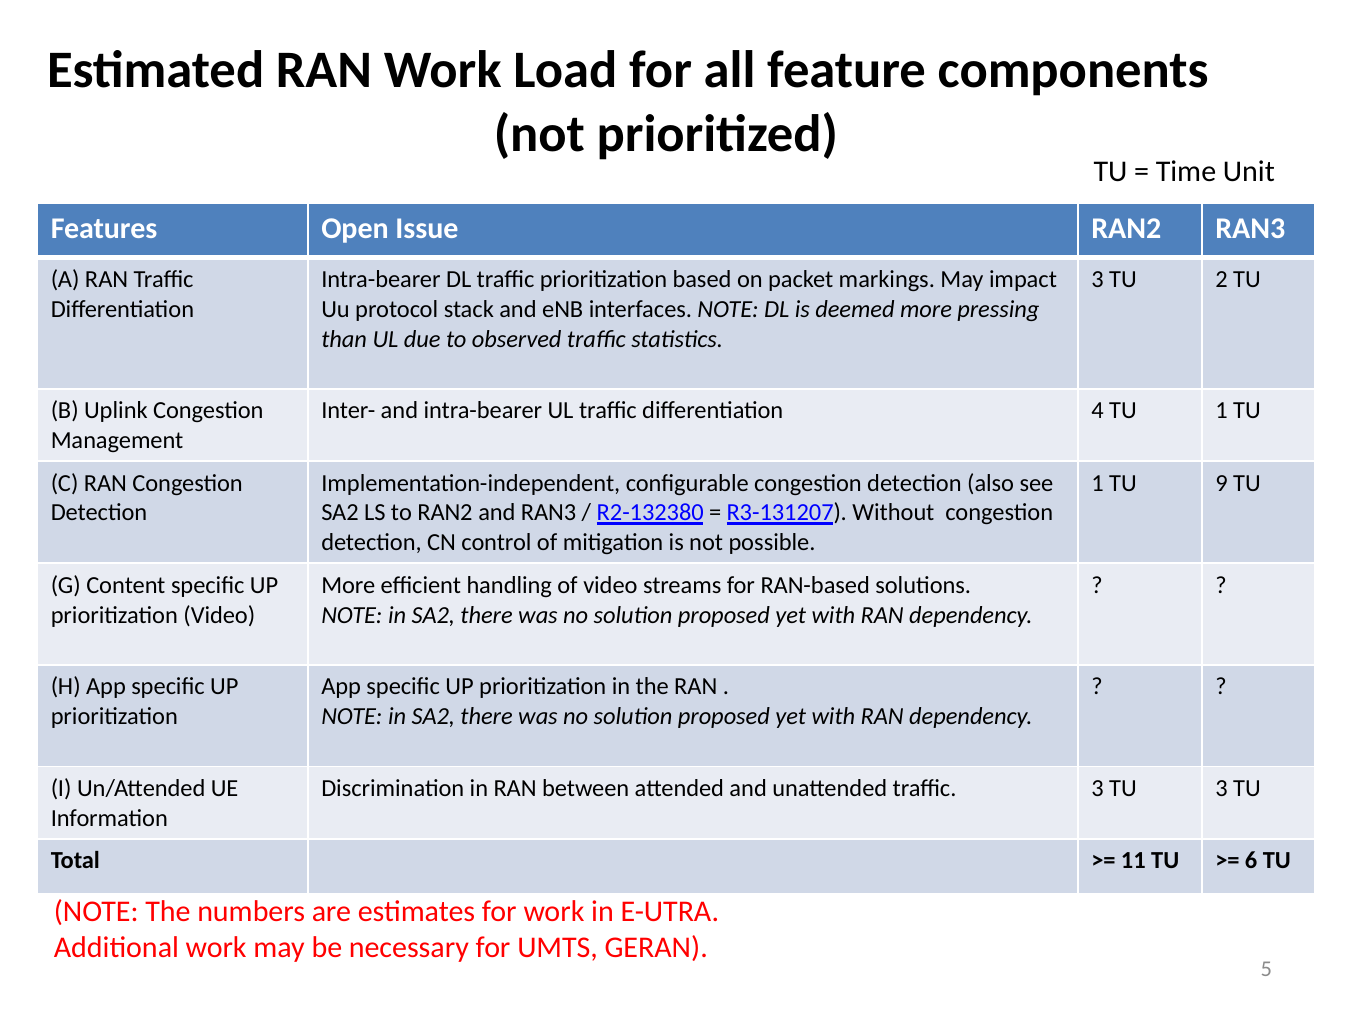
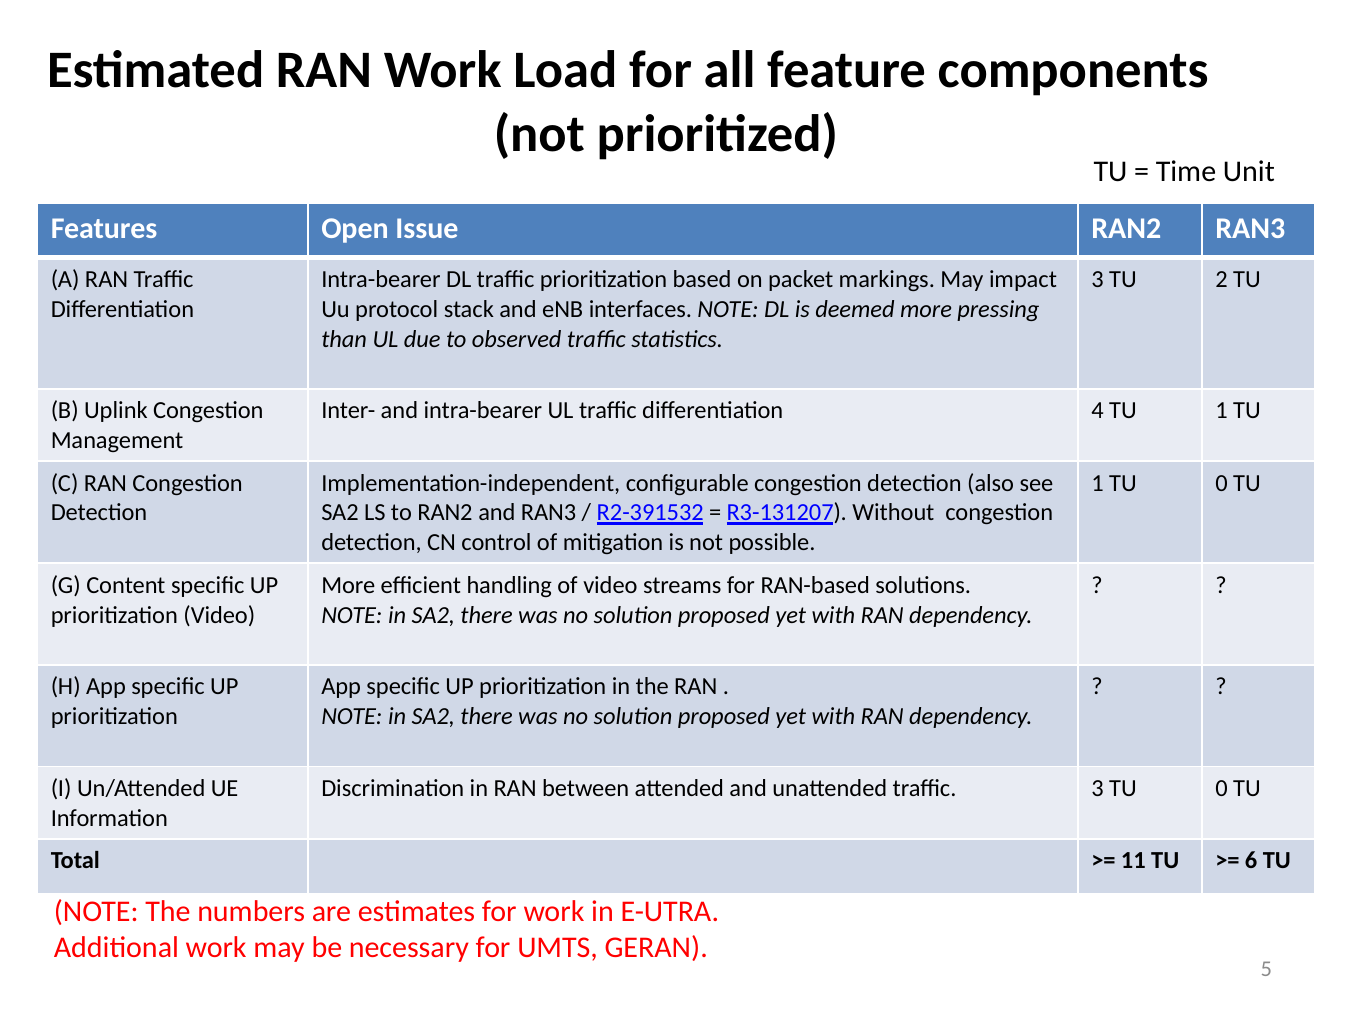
1 TU 9: 9 -> 0 (1222, 483)
R2-132380: R2-132380 -> R2-391532 (650, 513)
3 TU 3: 3 -> 0 (1222, 788)
